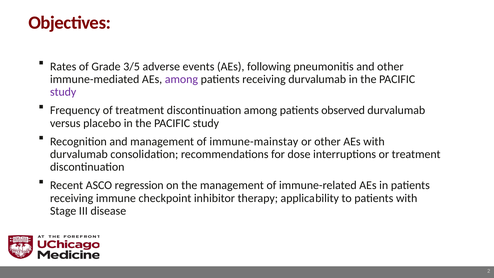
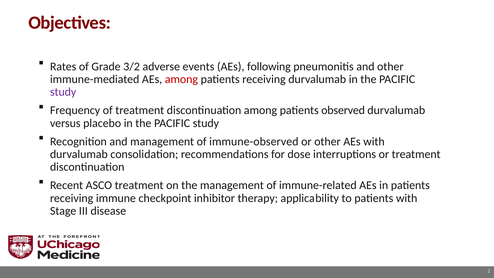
3/5: 3/5 -> 3/2 (132, 66)
among colour: purple -> red (181, 79)
immune-mainstay: immune-mainstay -> immune-observed (254, 141)
ASCO regression: regression -> treatment (139, 185)
